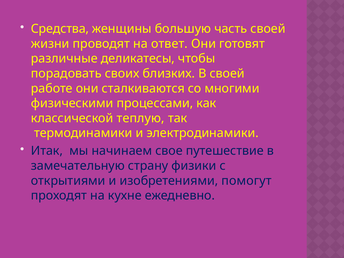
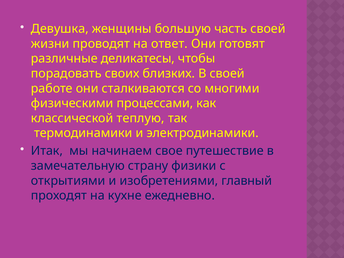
Средства: Средства -> Девушка (60, 29)
помогут: помогут -> главный (247, 181)
